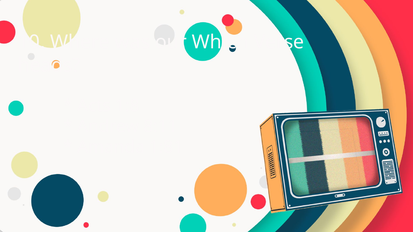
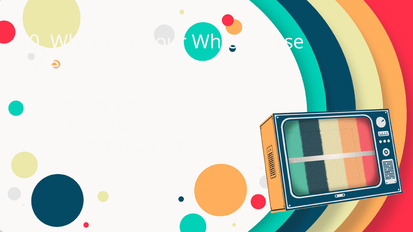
heads: heads -> asked (49, 65)
